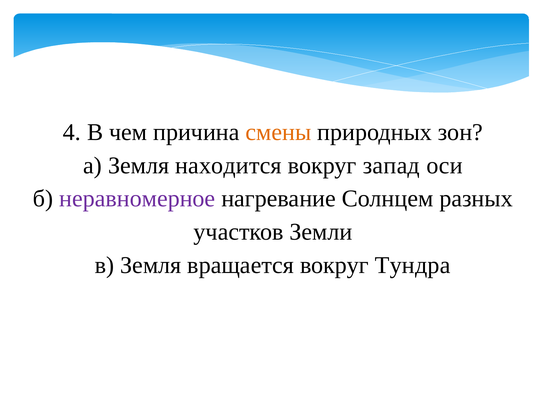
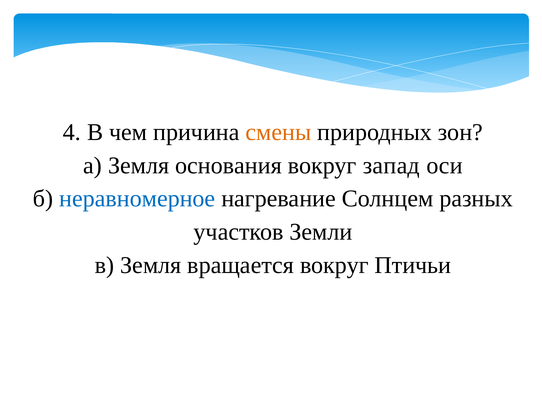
находится: находится -> основания (228, 166)
неравномерное colour: purple -> blue (137, 199)
Тундра: Тундра -> Птичьи (413, 265)
